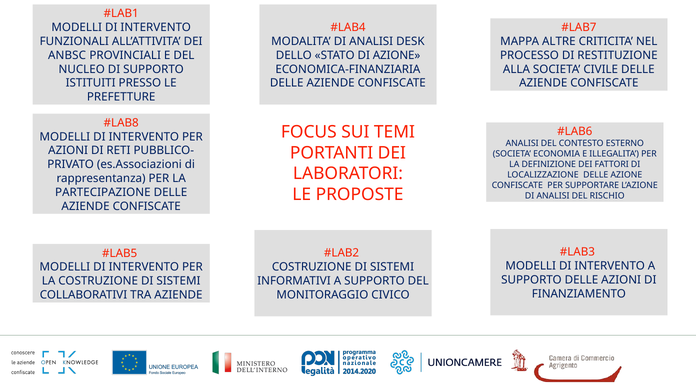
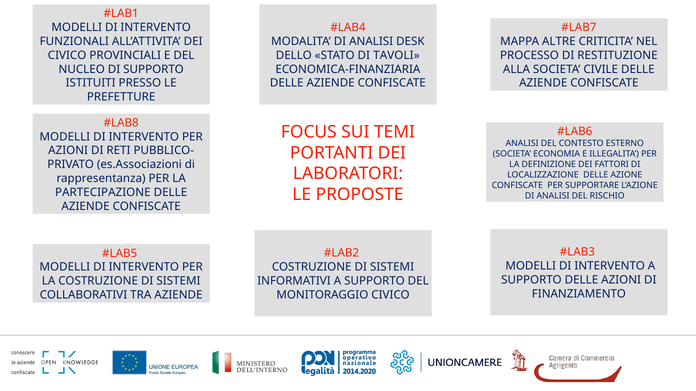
ANBSC: ANBSC -> CIVICO (67, 55)
DI AZIONE: AZIONE -> TAVOLI (396, 55)
